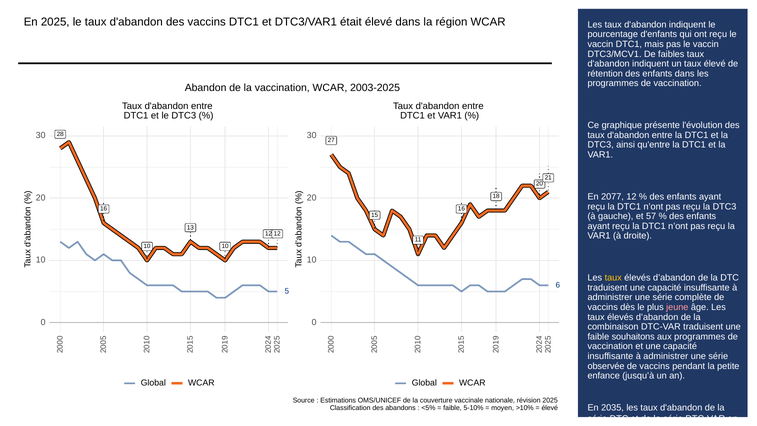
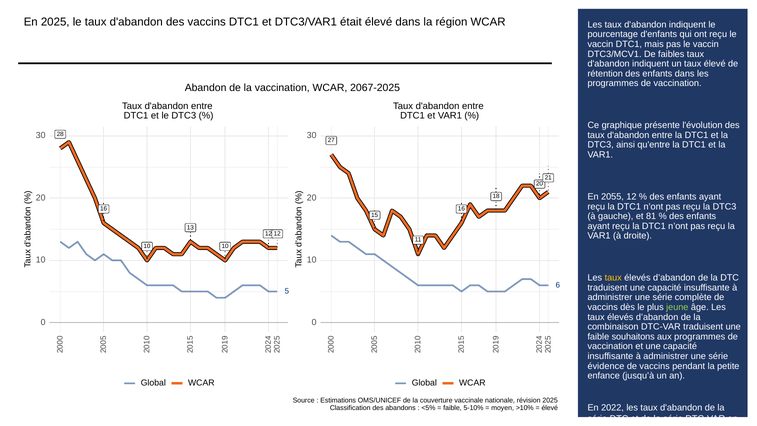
2003-2025: 2003-2025 -> 2067-2025 (375, 88)
2077: 2077 -> 2055 (612, 197)
57: 57 -> 81 (651, 216)
jeune colour: pink -> light green (677, 307)
observée: observée -> évidence (606, 366)
2035: 2035 -> 2022 (612, 408)
